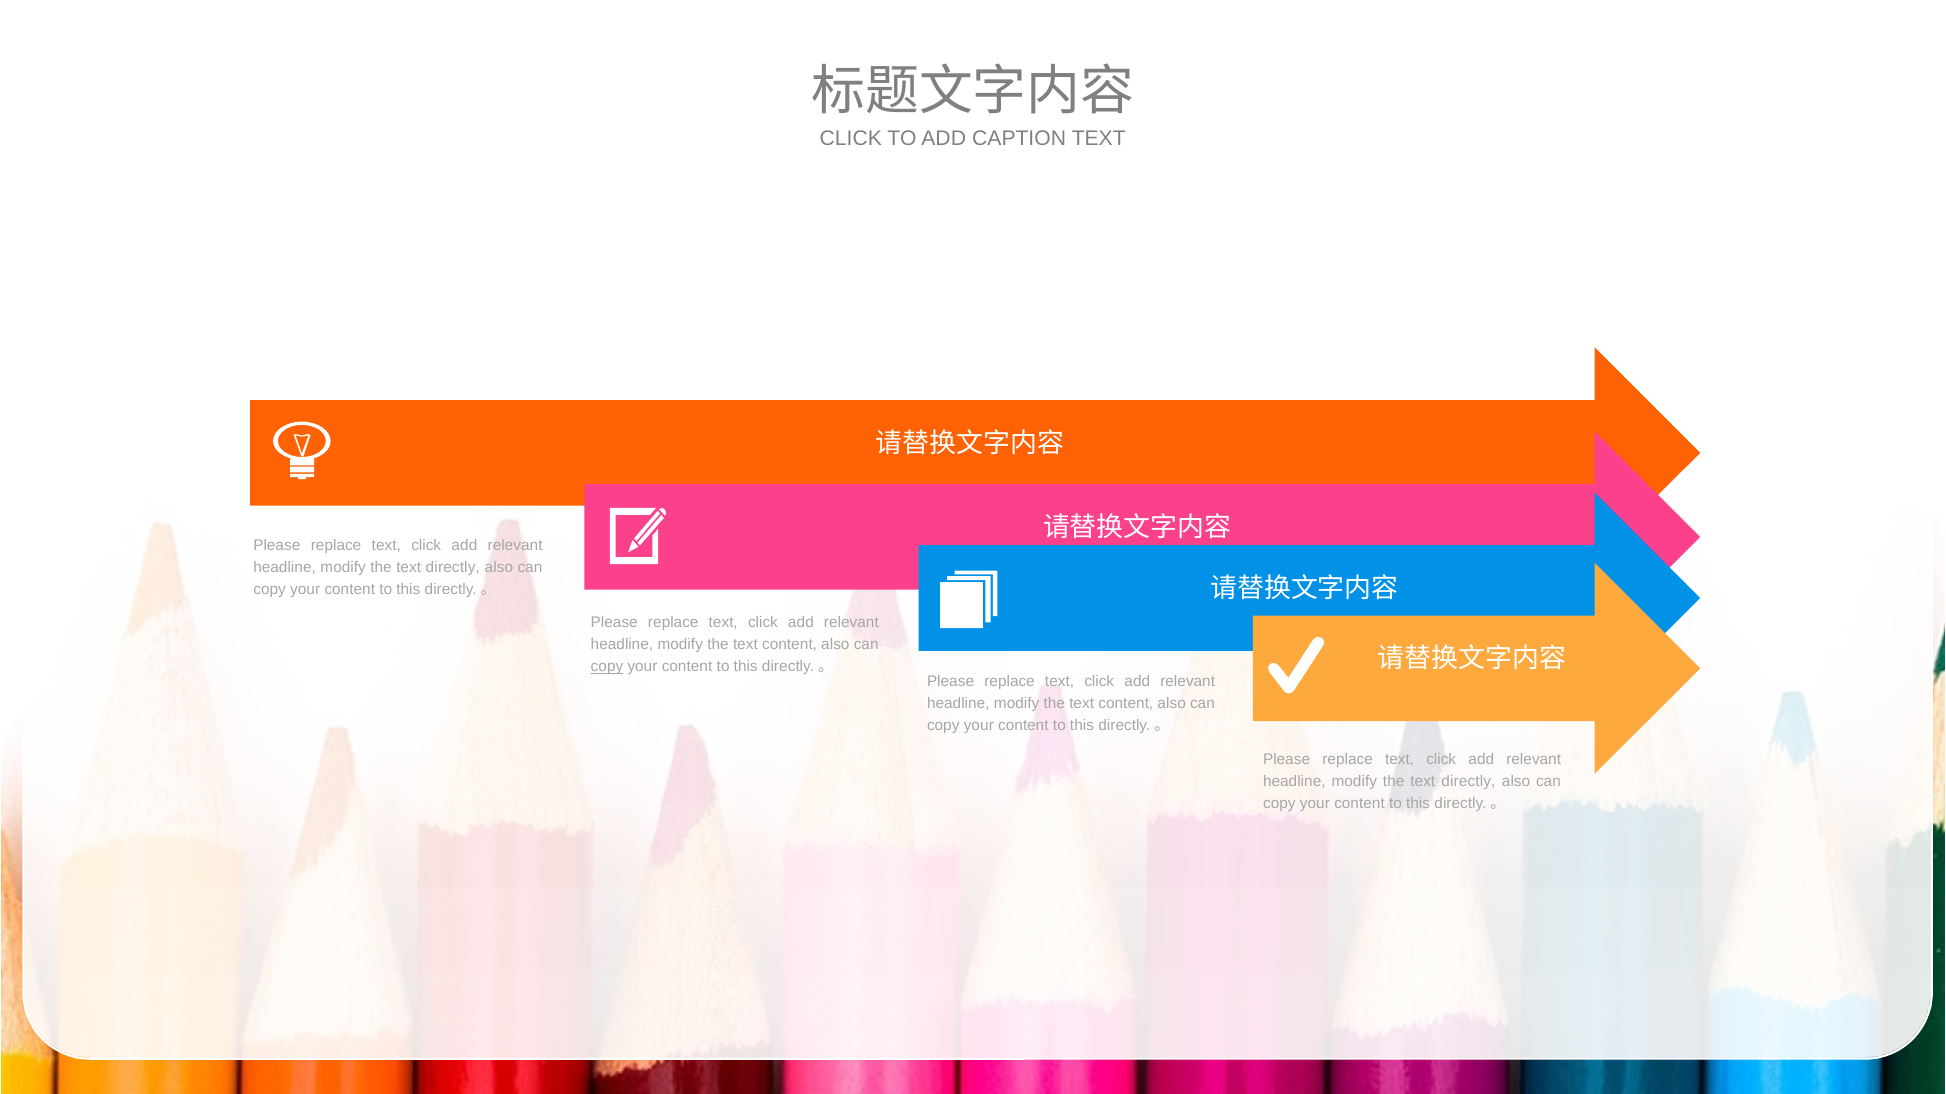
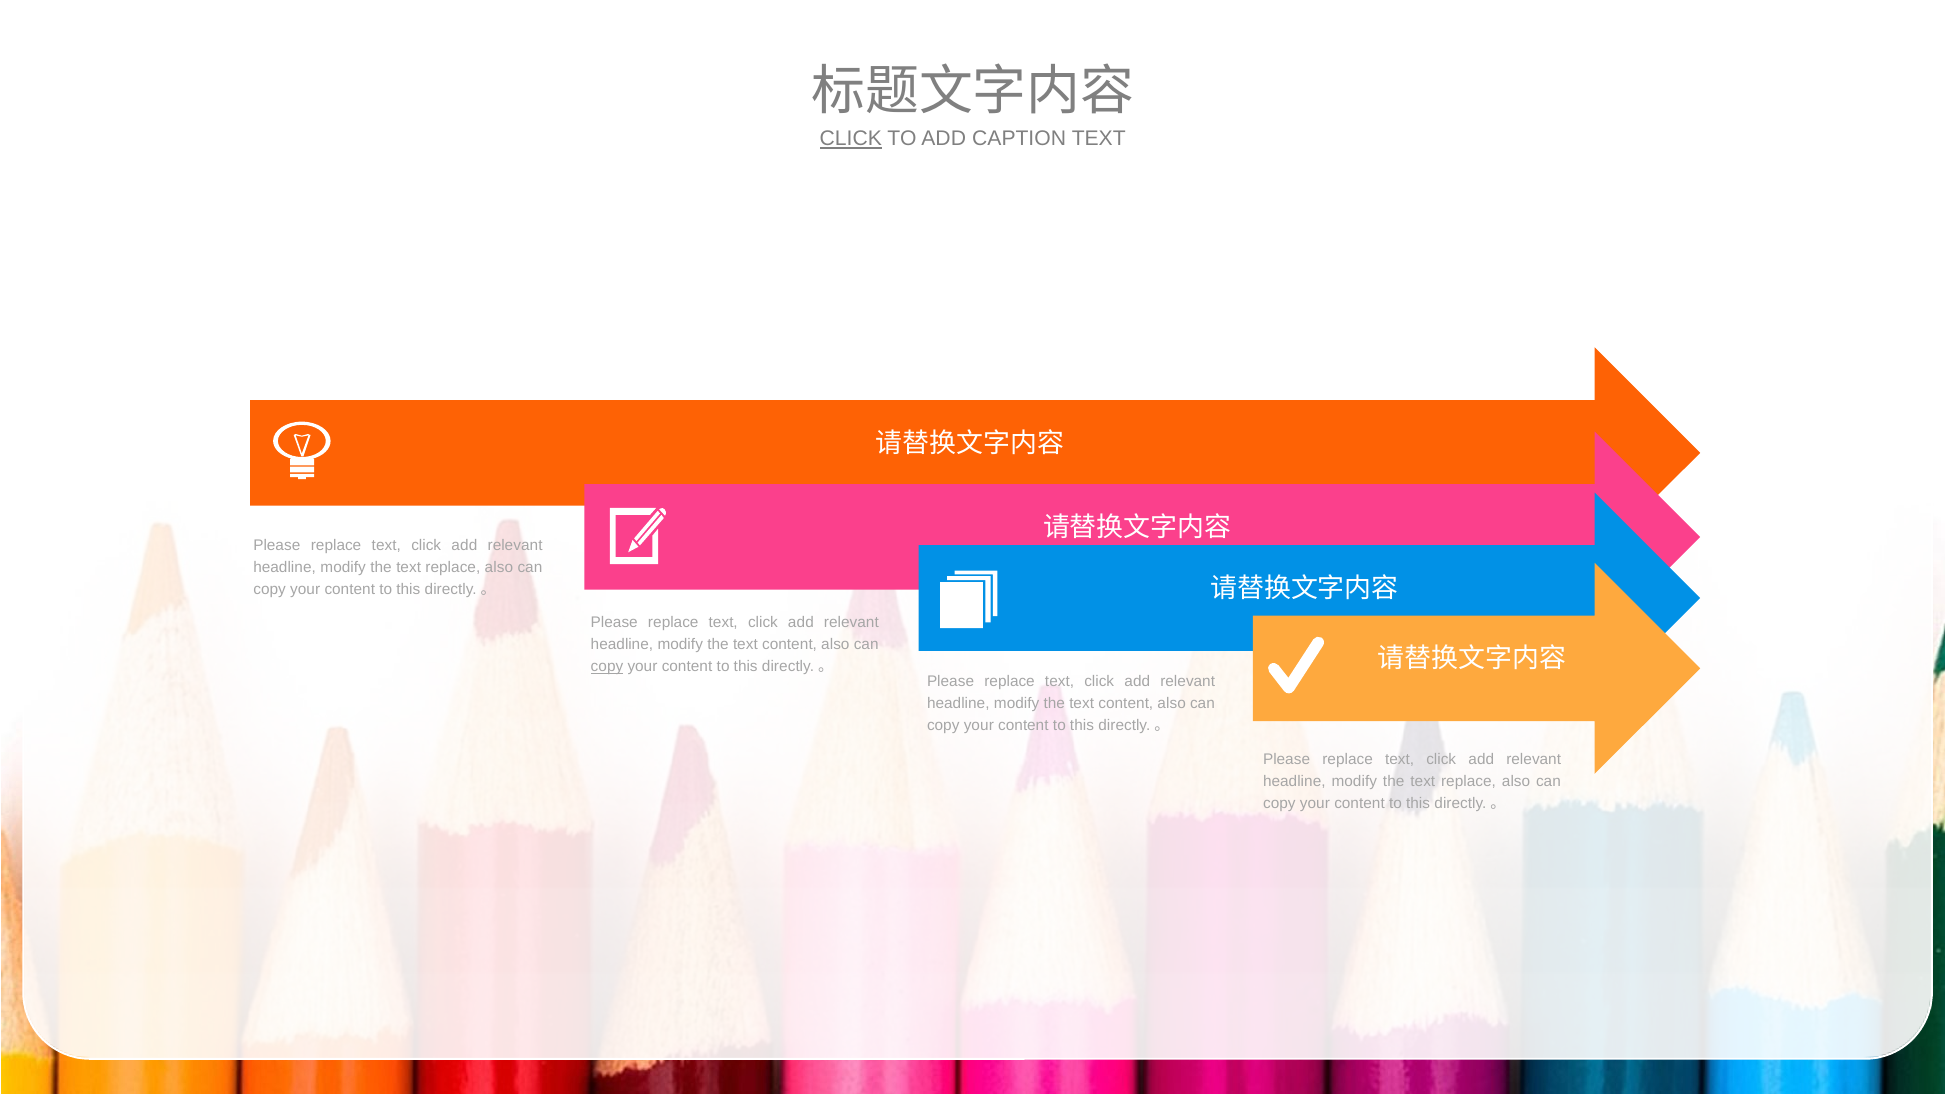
CLICK underline: none -> present (851, 139)
directly: directly -> replace (453, 568)
directly: directly -> replace (1468, 781)
